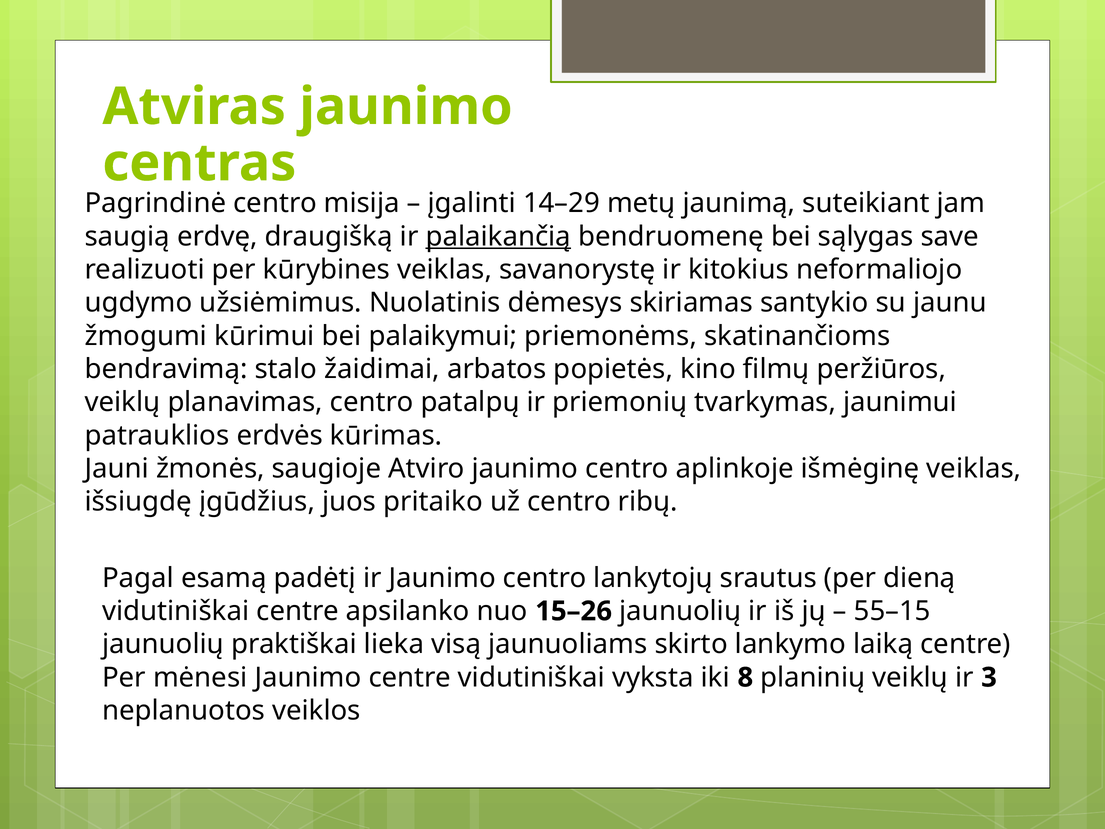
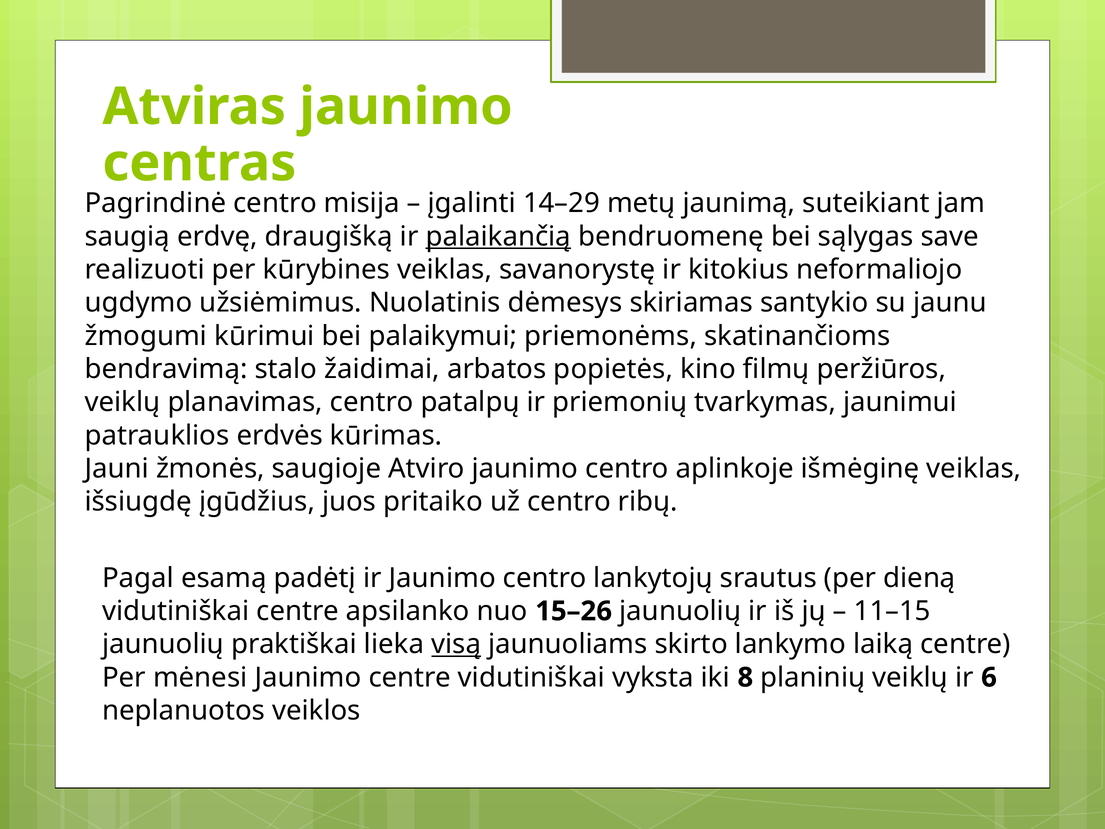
55–15: 55–15 -> 11–15 (892, 611)
visą underline: none -> present (456, 644)
3: 3 -> 6 (989, 677)
